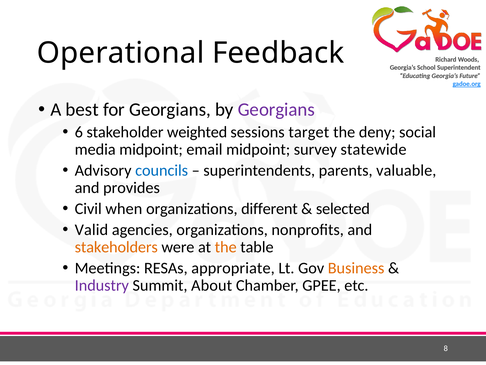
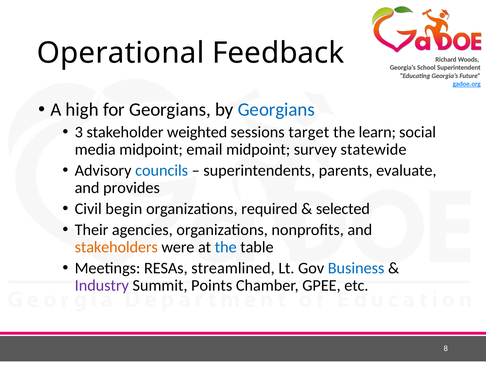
best: best -> high (82, 110)
Georgians colour: purple -> blue (276, 110)
6: 6 -> 3 (79, 132)
deny: deny -> learn (377, 132)
valuable: valuable -> evaluate (406, 170)
when: when -> begin (124, 209)
different: different -> required (269, 209)
Valid: Valid -> Their (92, 229)
the colour: orange -> blue (226, 247)
appropriate: appropriate -> streamlined (233, 268)
Business colour: orange -> blue (356, 268)
About: About -> Points (212, 285)
